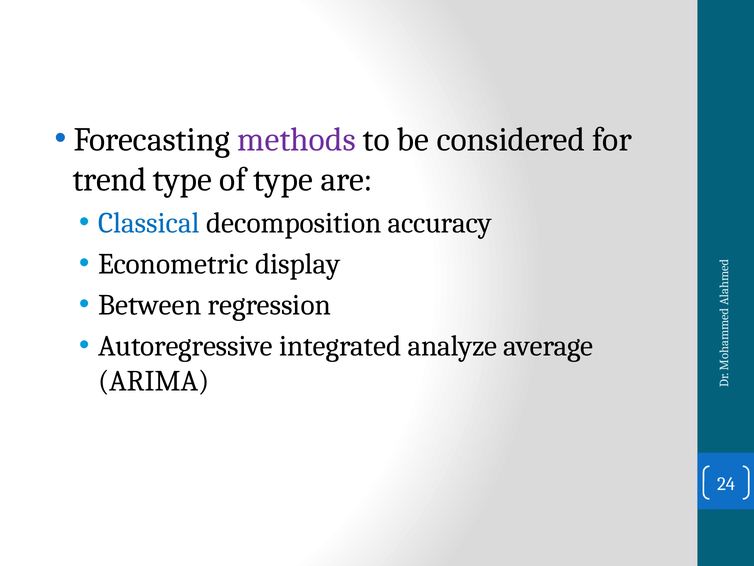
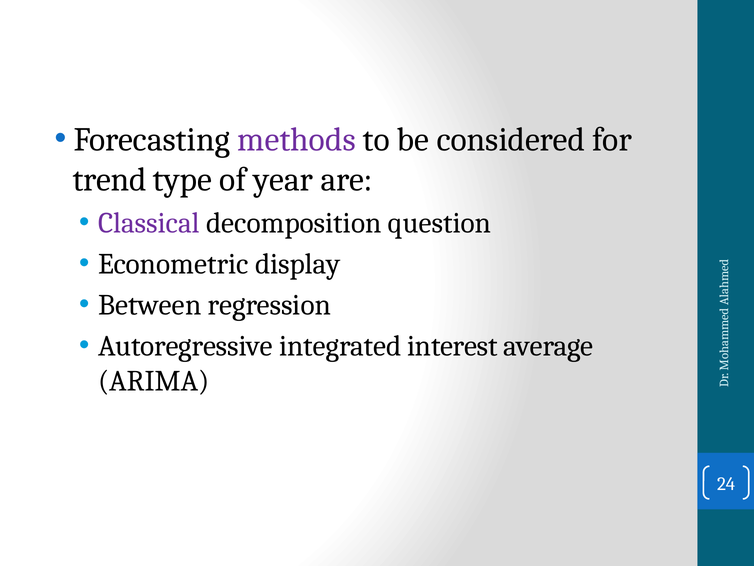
of type: type -> year (283, 180)
Classical colour: blue -> purple (149, 223)
accuracy: accuracy -> question (440, 223)
analyze: analyze -> interest (452, 346)
